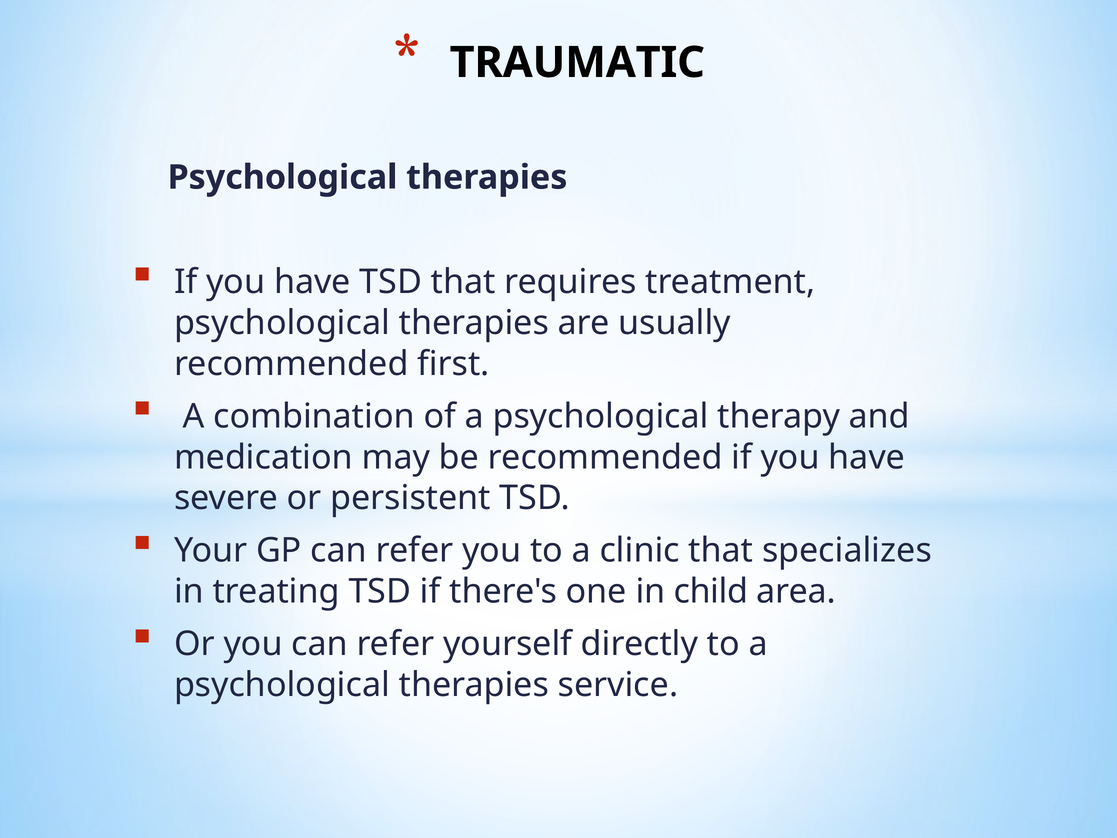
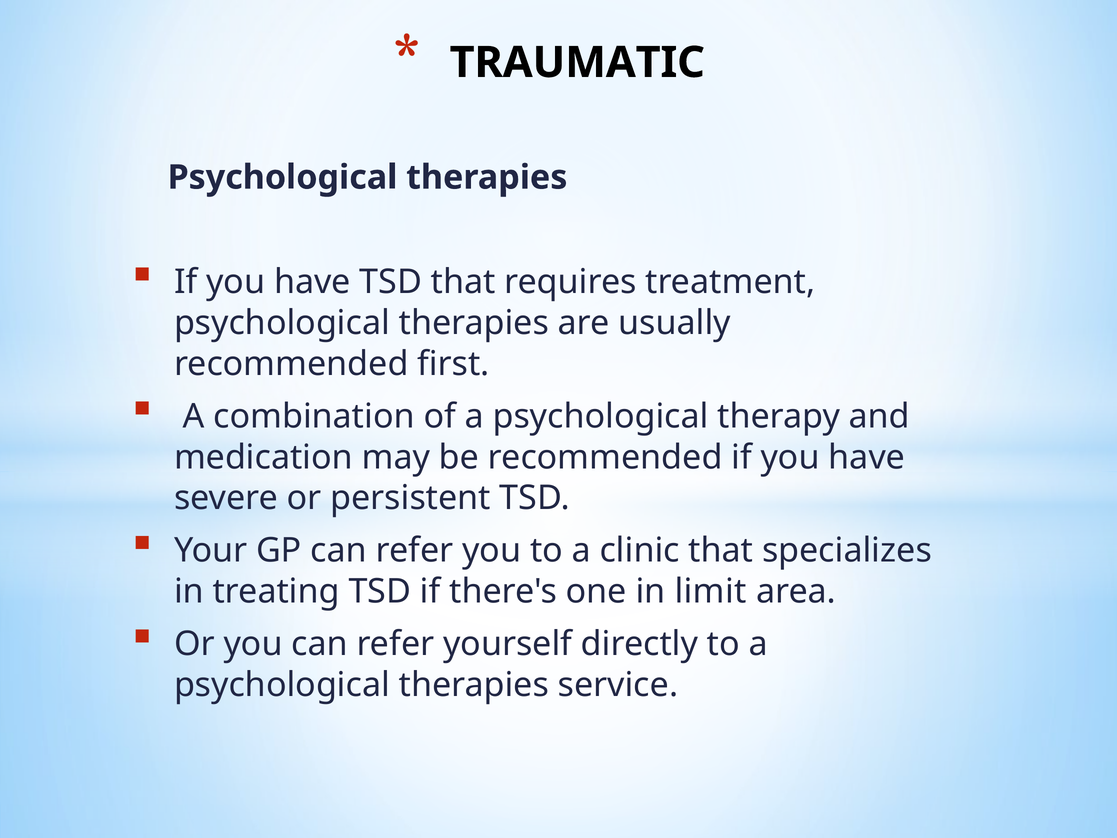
child: child -> limit (711, 591)
